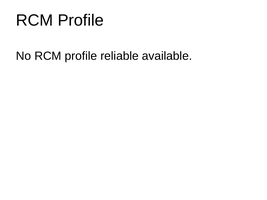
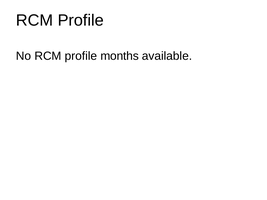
reliable: reliable -> months (120, 56)
